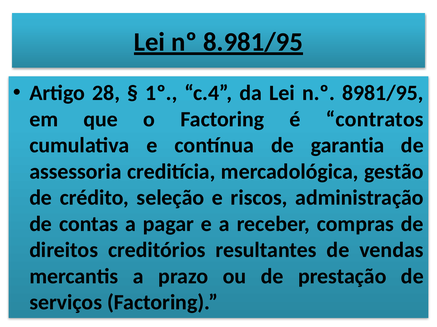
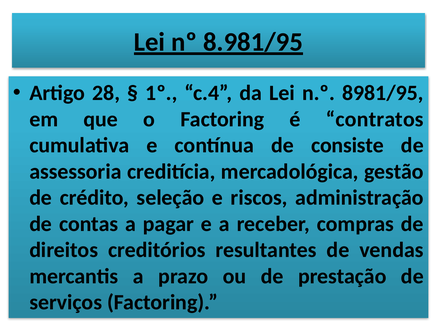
garantia: garantia -> consiste (347, 146)
